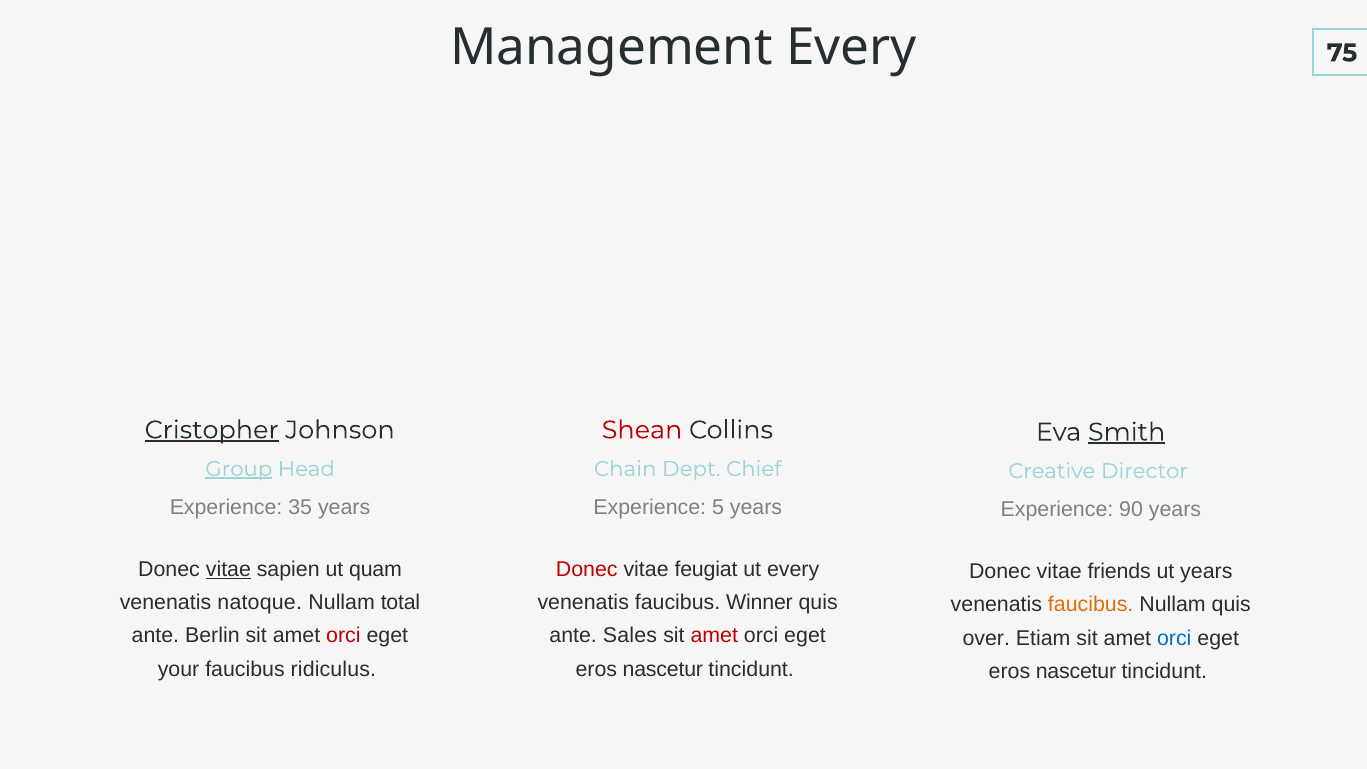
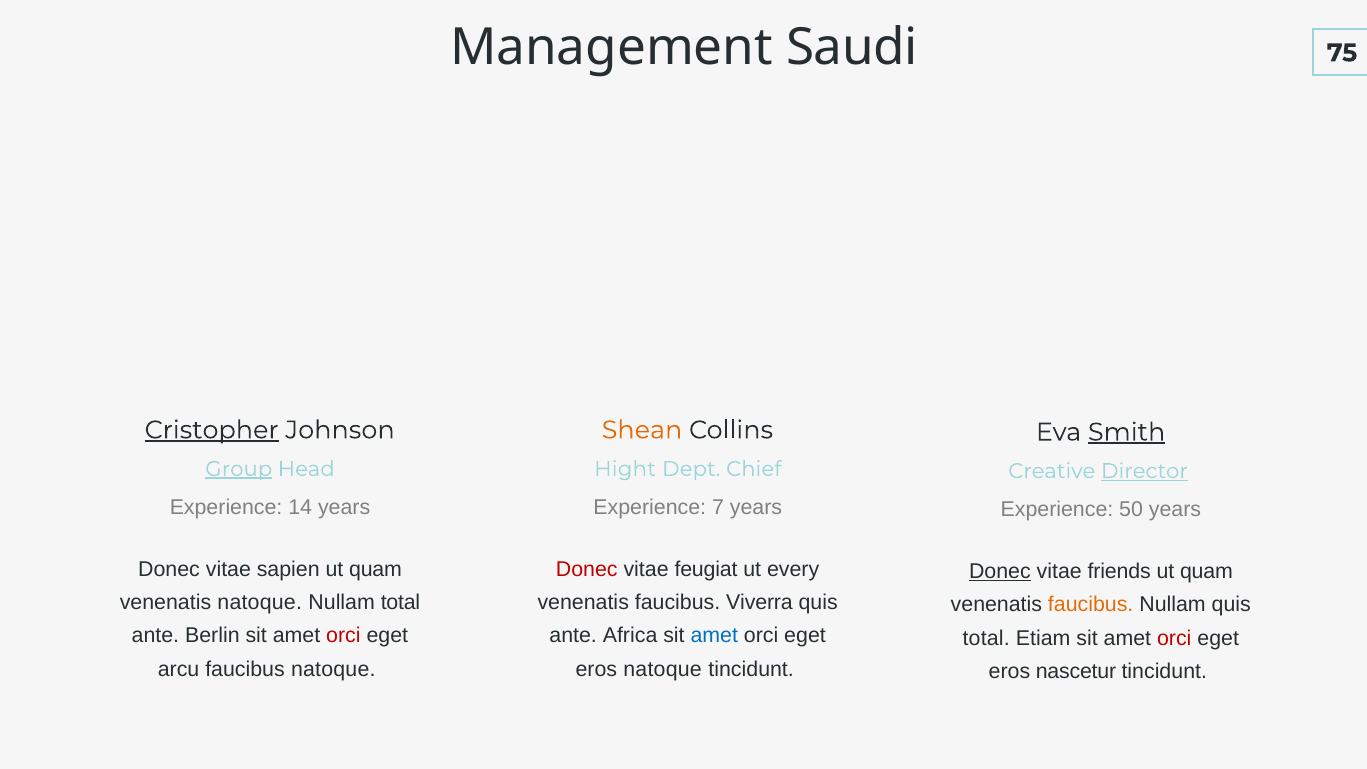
Management Every: Every -> Saudi (852, 47)
Shean colour: red -> orange (642, 430)
Chain: Chain -> Hight (625, 469)
Director underline: none -> present (1144, 471)
35: 35 -> 14 (300, 507)
5: 5 -> 7 (718, 507)
90: 90 -> 50 (1131, 509)
vitae underline: present -> none (228, 569)
Donec underline: none -> present (1000, 571)
years: years -> quam (1206, 571)
Winner: Winner -> Viverra (759, 602)
Sales: Sales -> Africa (630, 636)
amet colour: red -> blue (714, 636)
over: over -> total (986, 638)
orci colour: blue -> red (1174, 638)
your: your -> arcu (179, 669)
faucibus ridiculus: ridiculus -> natoque (333, 669)
nascetur: nascetur -> natoque (663, 669)
